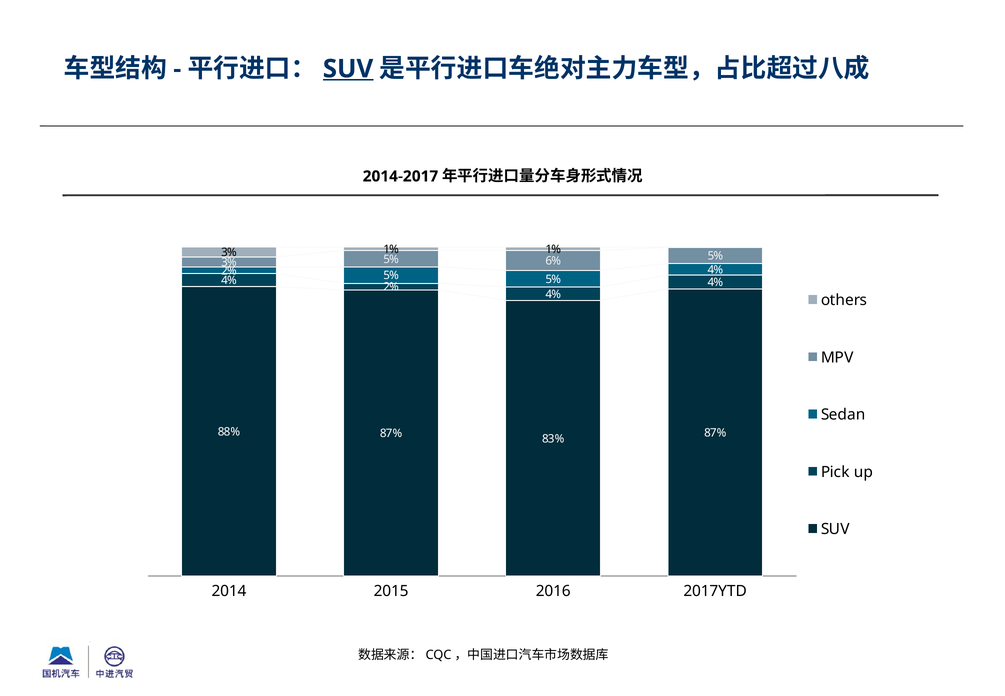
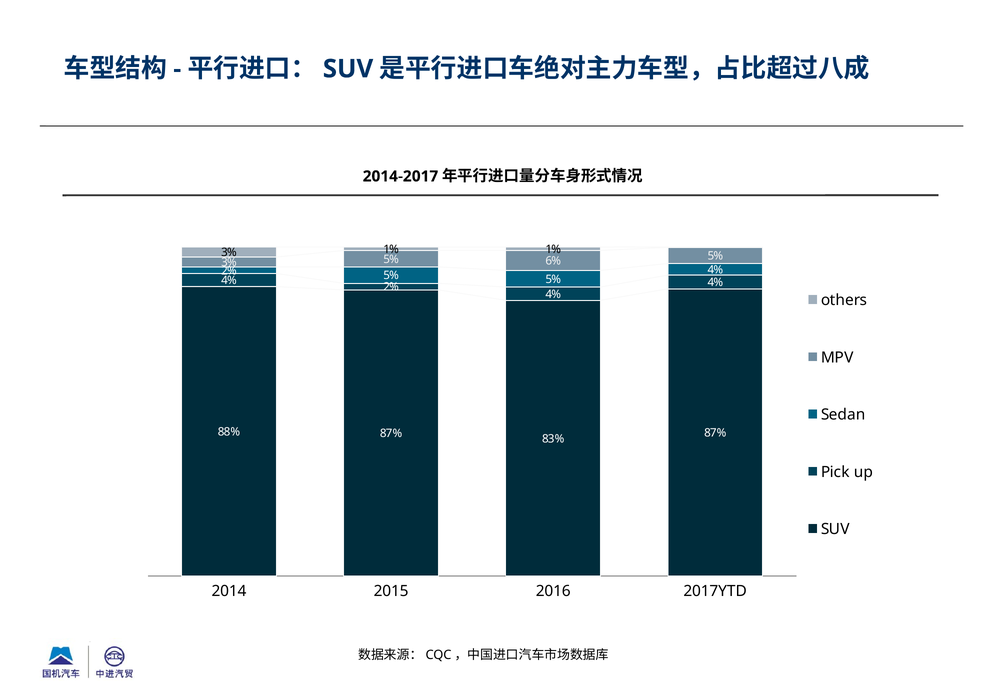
SUV underline: present -> none (348, 69)
